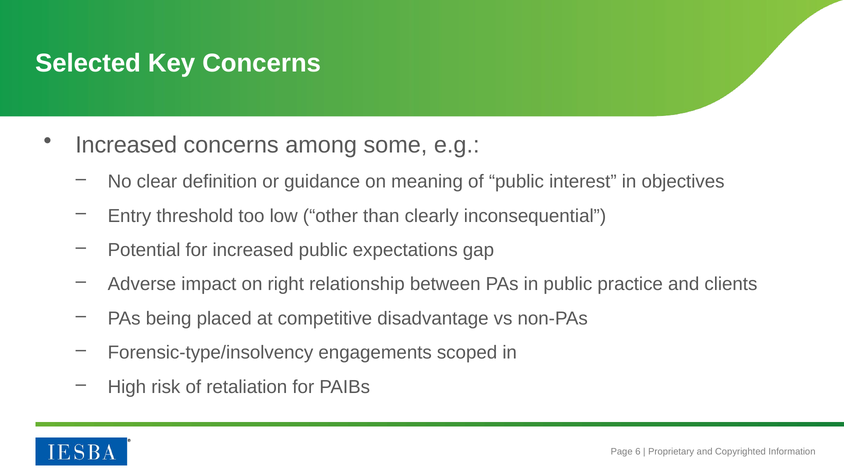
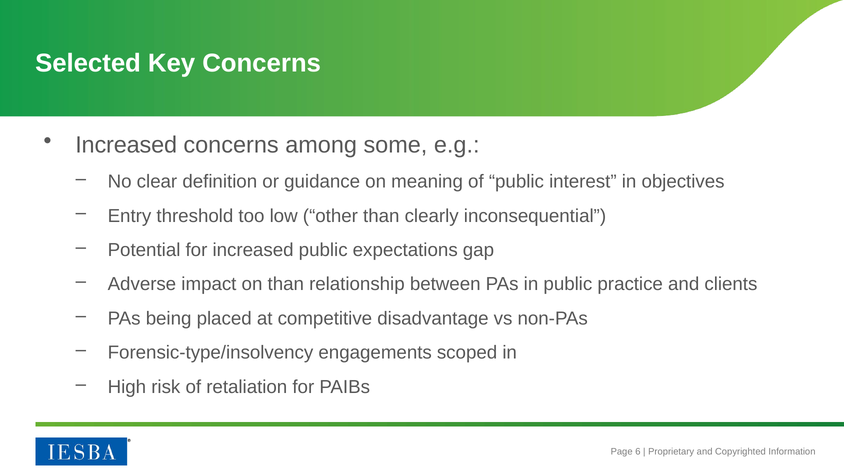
on right: right -> than (286, 284)
